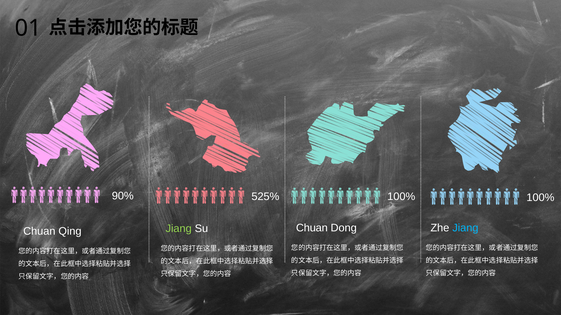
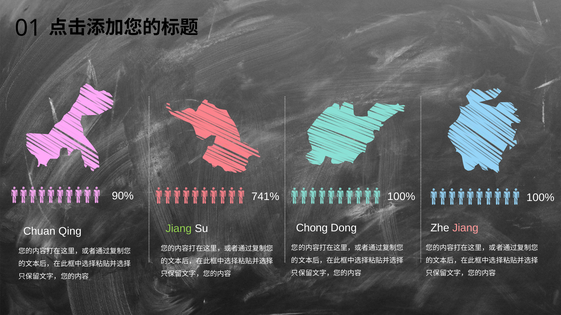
525%: 525% -> 741% (265, 197)
Jiang colour: light blue -> pink (465, 228)
Chuan: Chuan -> Chong (312, 228)
